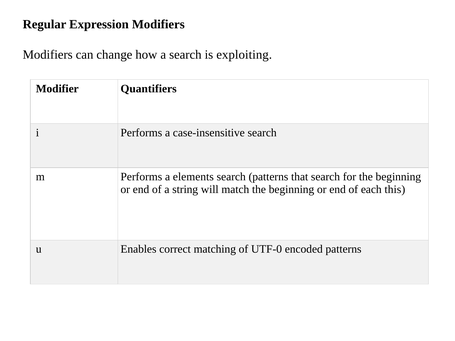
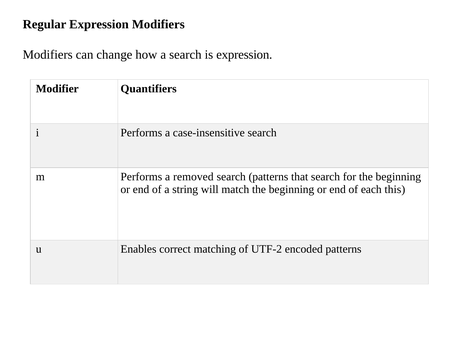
is exploiting: exploiting -> expression (244, 55)
elements: elements -> removed (193, 177)
UTF-0: UTF-0 -> UTF-2 (267, 249)
